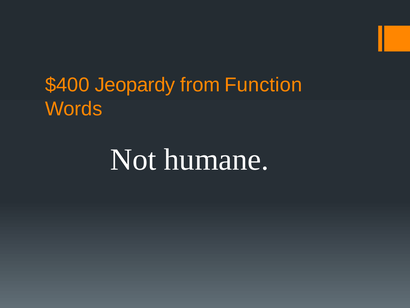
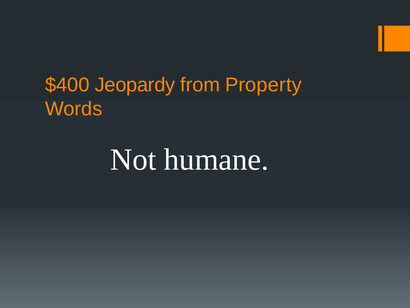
Function: Function -> Property (263, 85)
